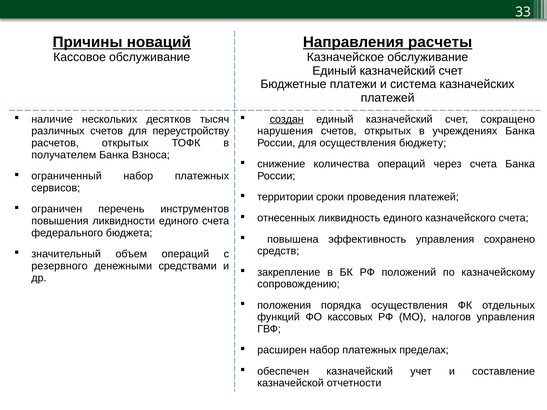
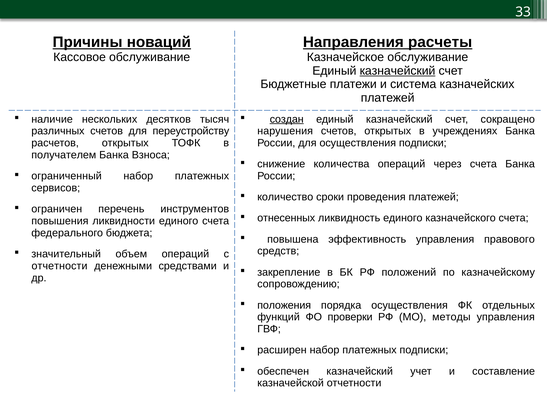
казначейский underline: none -> present (398, 71)
осуществления бюджету: бюджету -> подписки (423, 143)
территории: территории -> количество (285, 197)
сохранено: сохранено -> правового (509, 239)
резервного: резервного -> отчетности (59, 266)
кассовых: кассовых -> проверки (350, 317)
налогов: налогов -> методы (451, 317)
платежных пределах: пределах -> подписки (424, 350)
